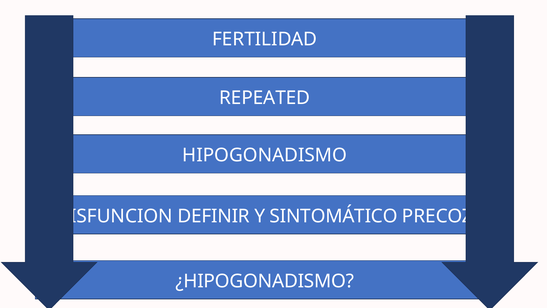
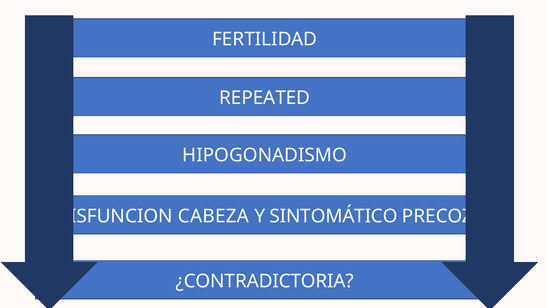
DEFINIR: DEFINIR -> CABEZA (213, 216)
¿HIPOGONADISMO: ¿HIPOGONADISMO -> ¿CONTRADICTORIA (265, 281)
